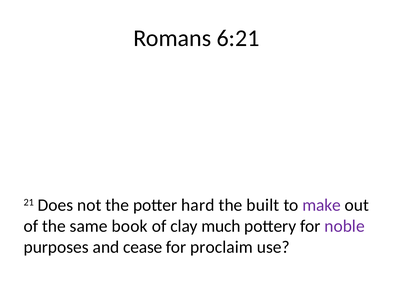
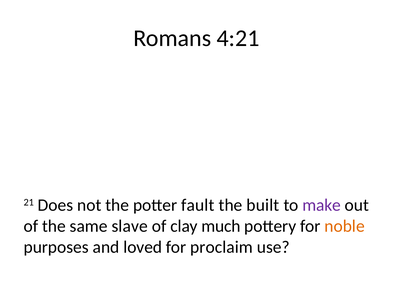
6:21: 6:21 -> 4:21 (238, 38)
hard: hard -> fault (198, 205)
book: book -> slave (130, 226)
noble colour: purple -> orange (345, 226)
cease: cease -> loved (143, 247)
